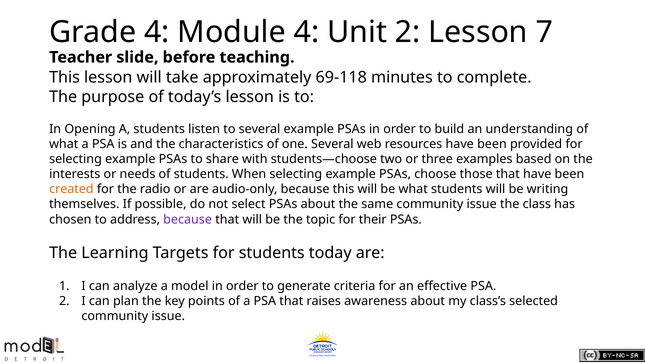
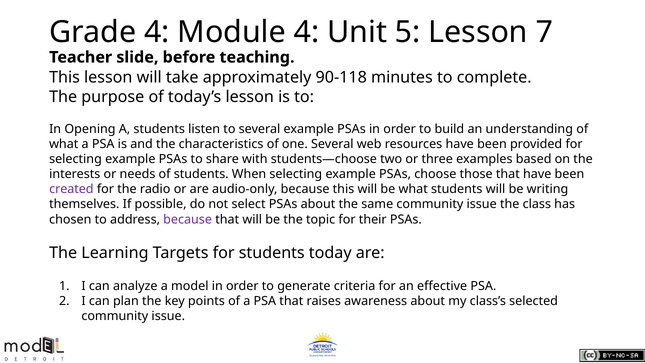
Unit 2: 2 -> 5 (408, 32)
69-118: 69-118 -> 90-118 (341, 77)
created colour: orange -> purple (71, 189)
